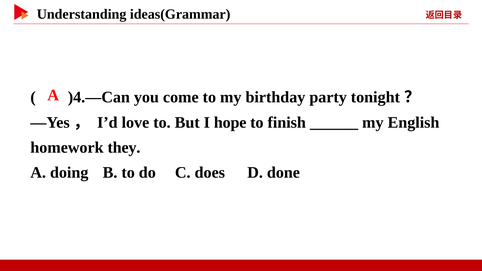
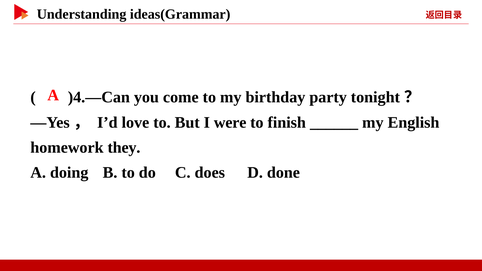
hope: hope -> were (230, 122)
